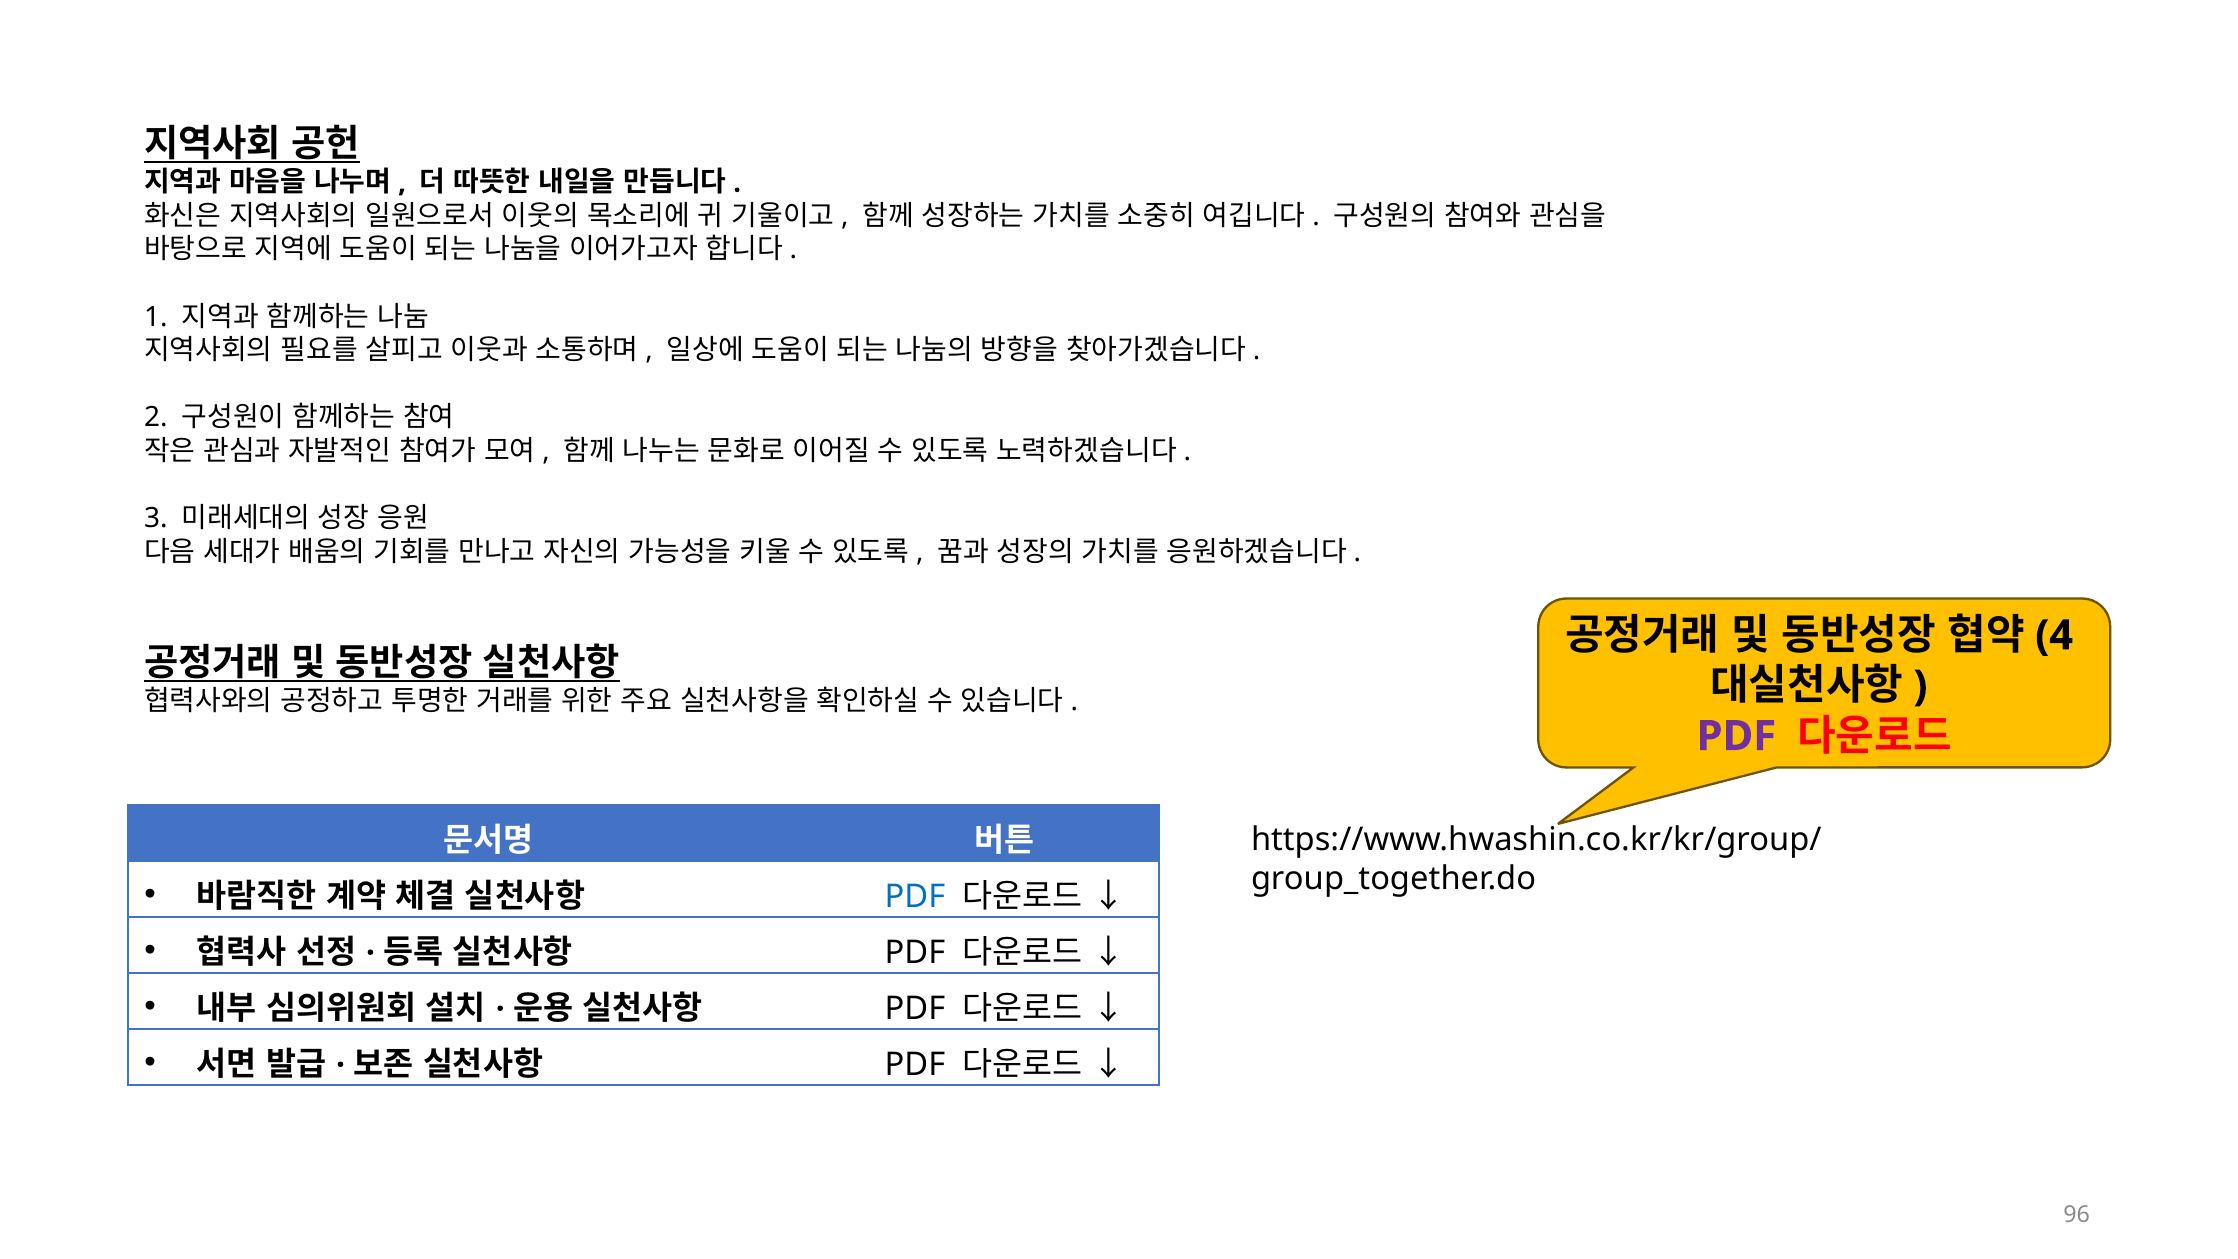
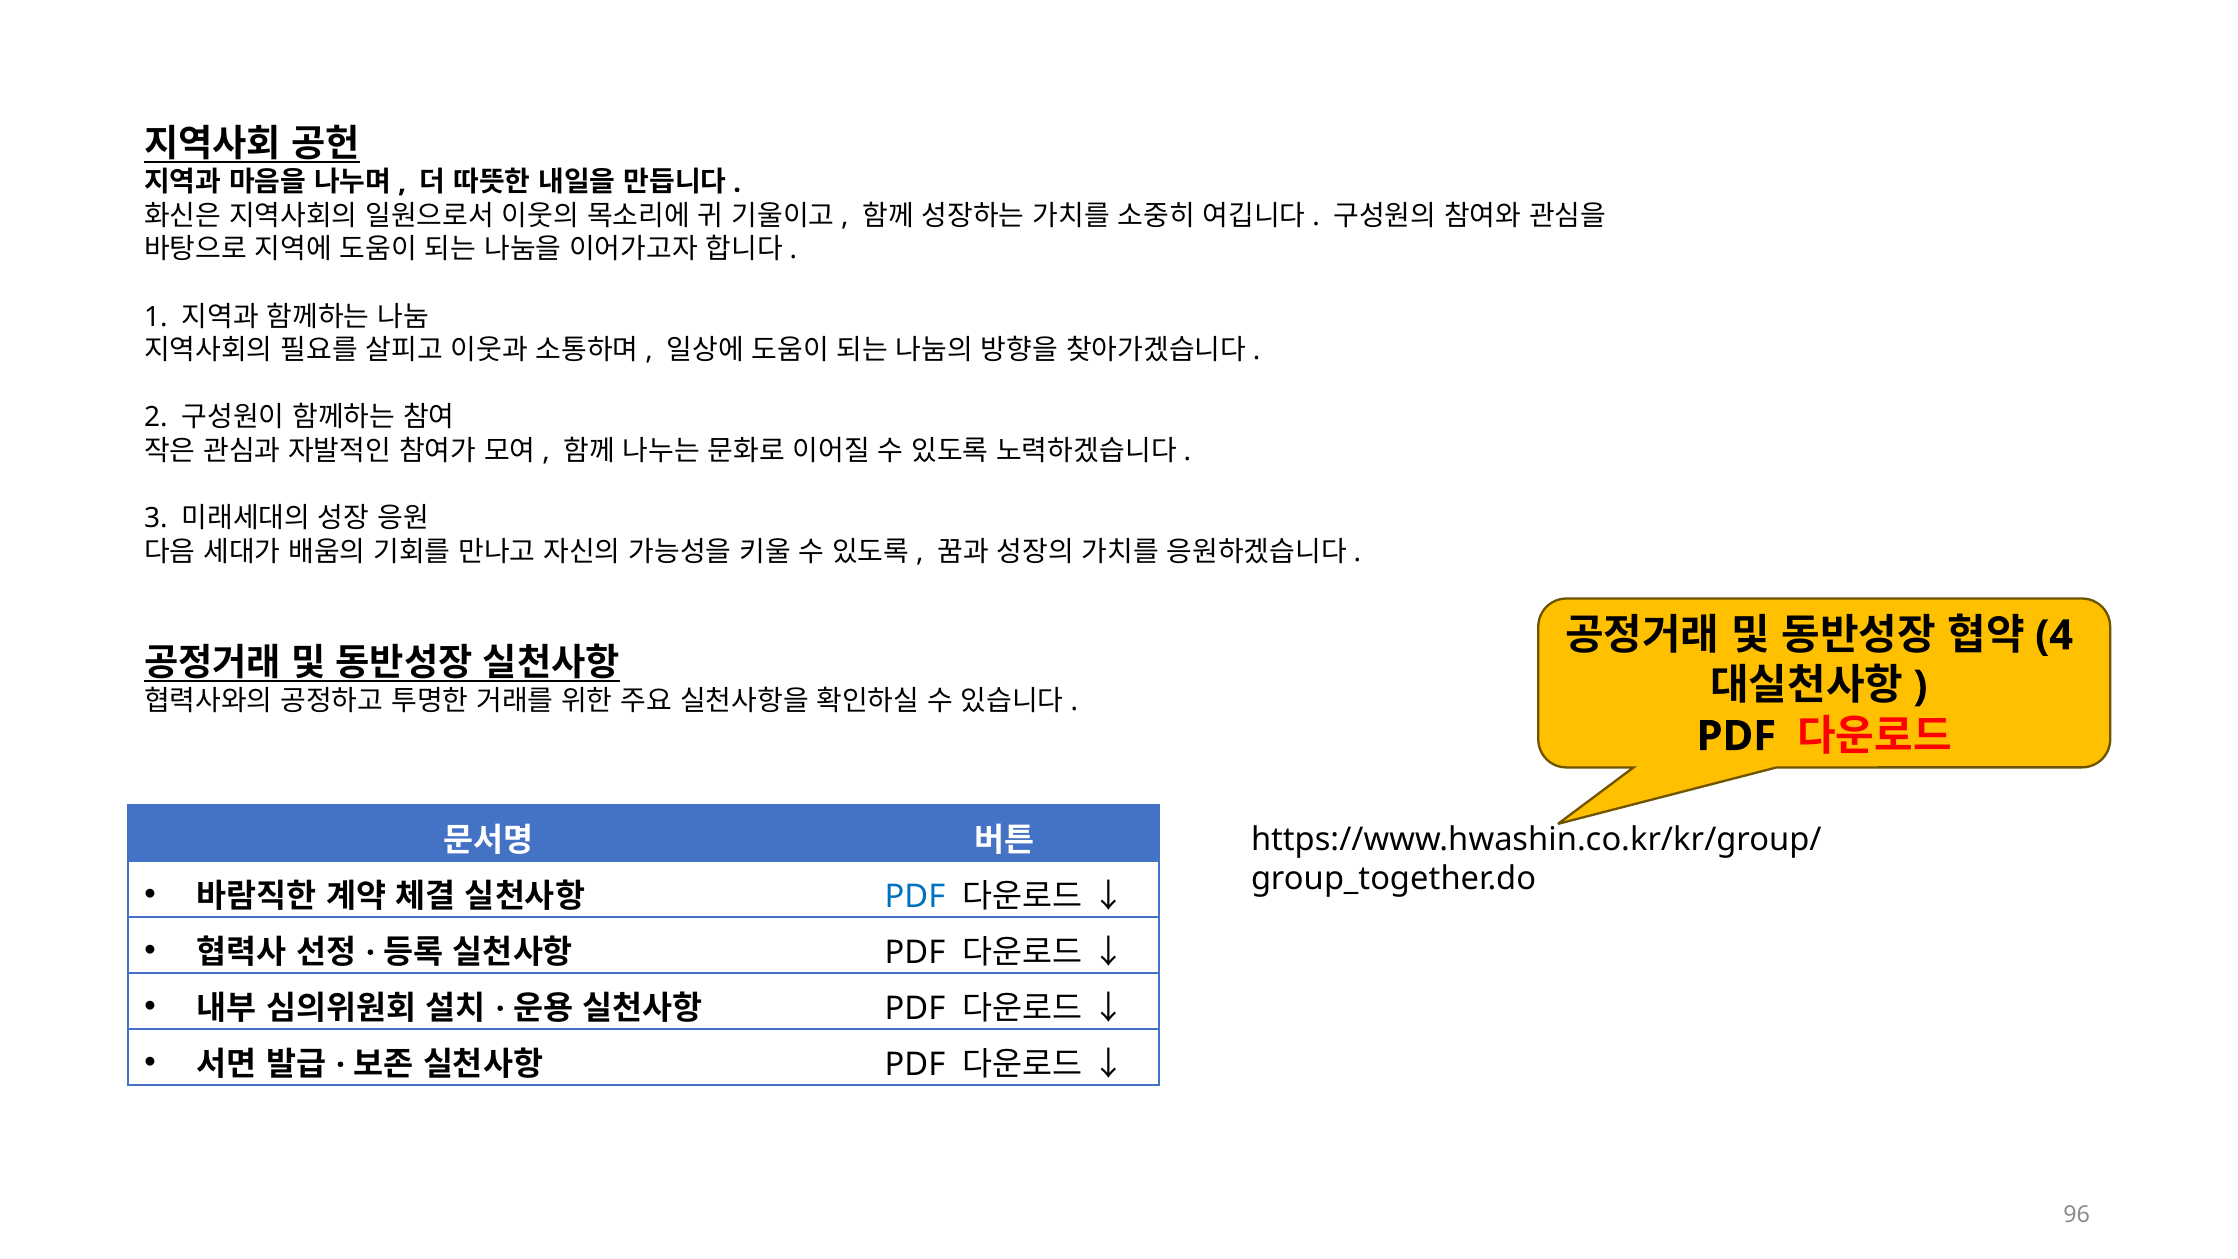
PDF colour: purple -> black (1736, 736)
